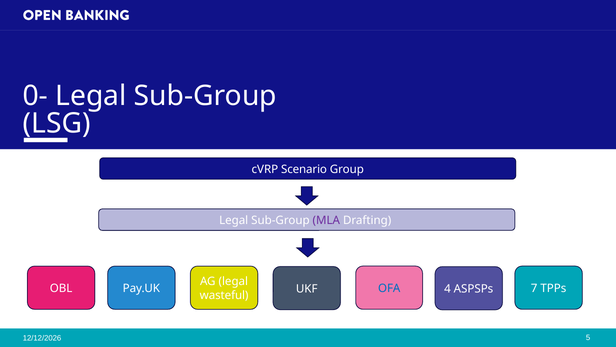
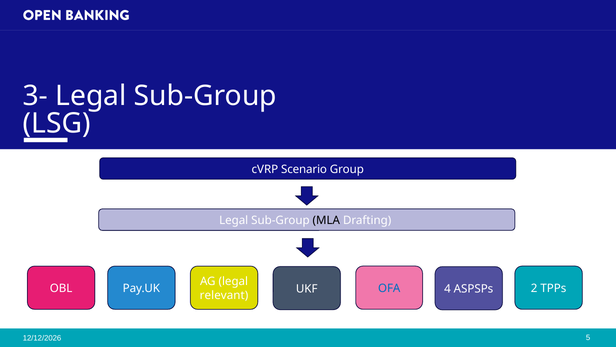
0-: 0- -> 3- (35, 96)
MLA colour: purple -> black (326, 220)
7: 7 -> 2 (534, 288)
wasteful: wasteful -> relevant (224, 295)
